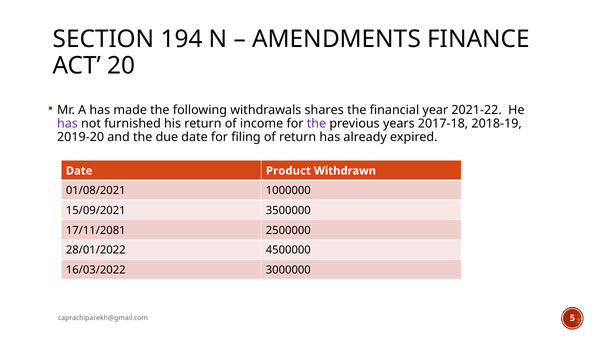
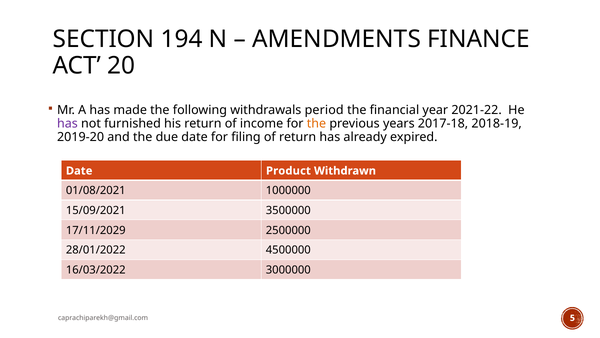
shares: shares -> period (324, 110)
the colour: purple -> orange (316, 124)
17/11/2081: 17/11/2081 -> 17/11/2029 (96, 230)
